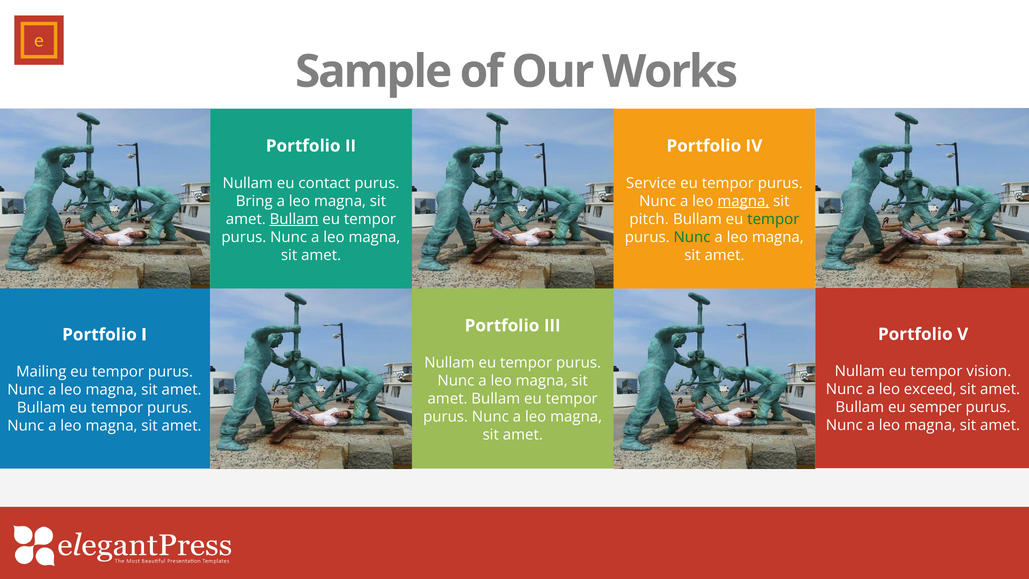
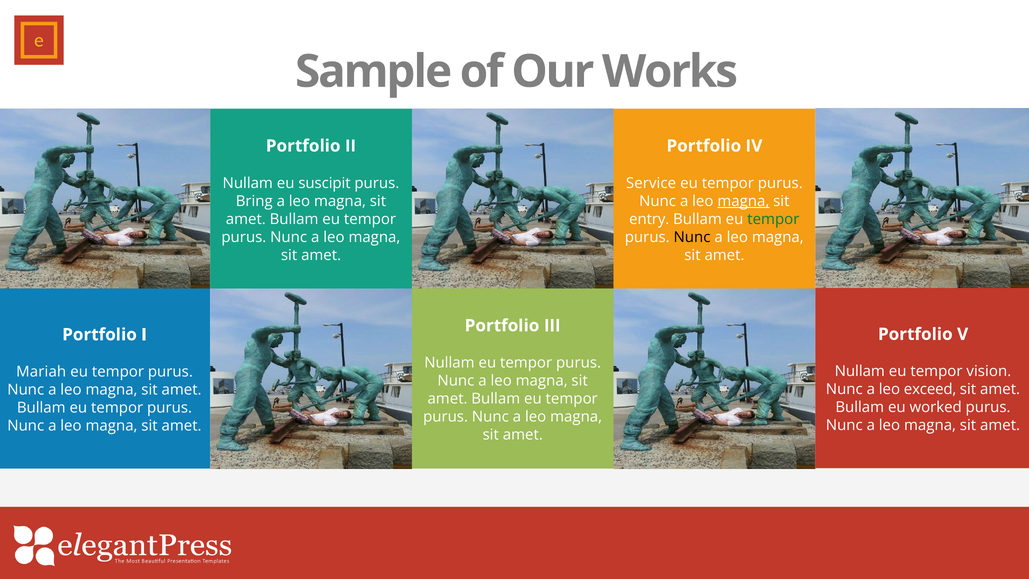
contact: contact -> suscipit (325, 183)
Bullam underline: present -> none (294, 219)
pitch: pitch -> entry (649, 219)
Nunc colour: green -> black (692, 237)
Mailing: Mailing -> Mariah (41, 372)
semper: semper -> worked (936, 407)
